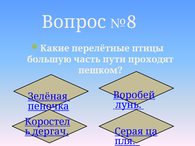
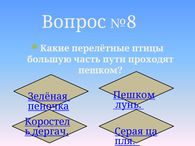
Воробей: Воробей -> Пешком (134, 95)
